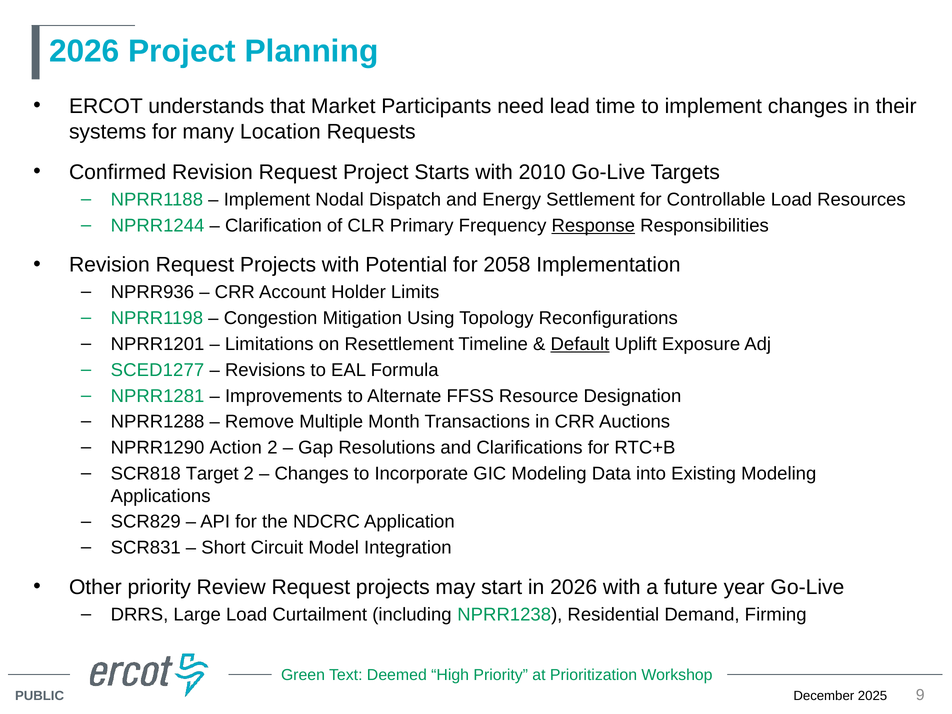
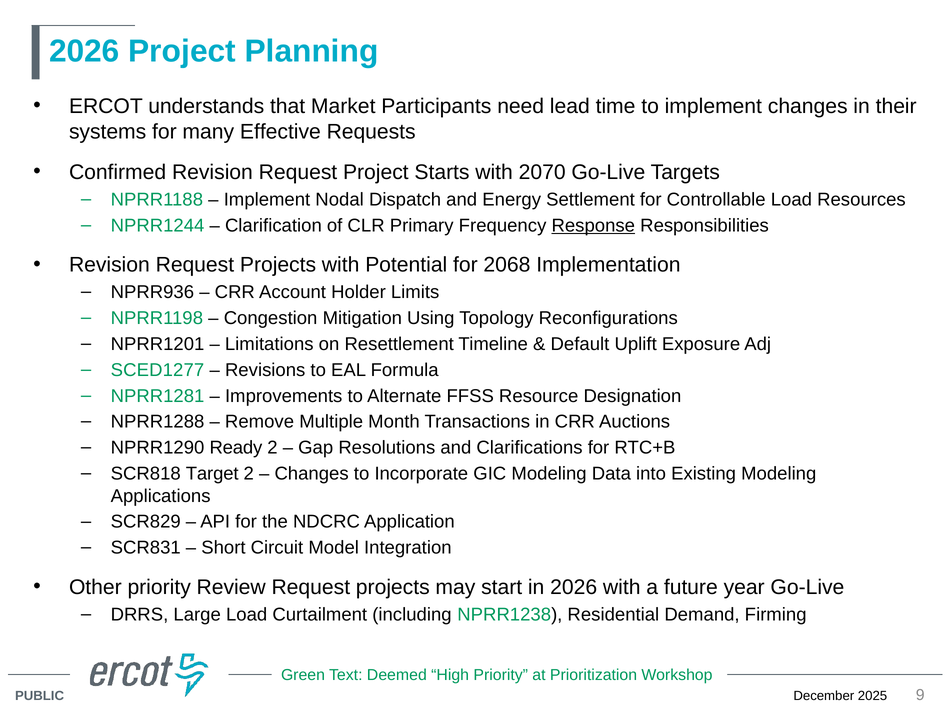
Location: Location -> Effective (280, 132)
2010: 2010 -> 2070 (542, 172)
2058: 2058 -> 2068 (507, 265)
Default underline: present -> none (580, 344)
Action: Action -> Ready (236, 448)
